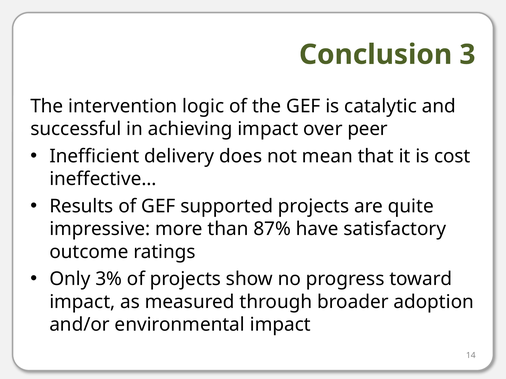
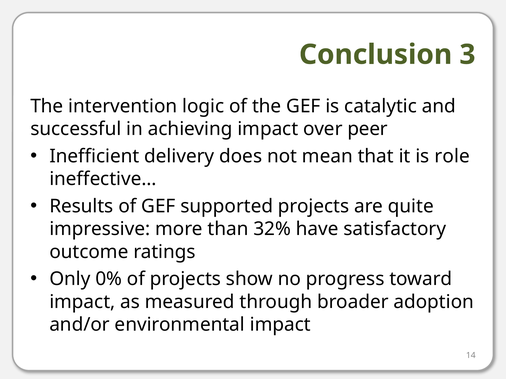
cost: cost -> role (452, 156)
87%: 87% -> 32% (272, 229)
3%: 3% -> 0% (109, 279)
